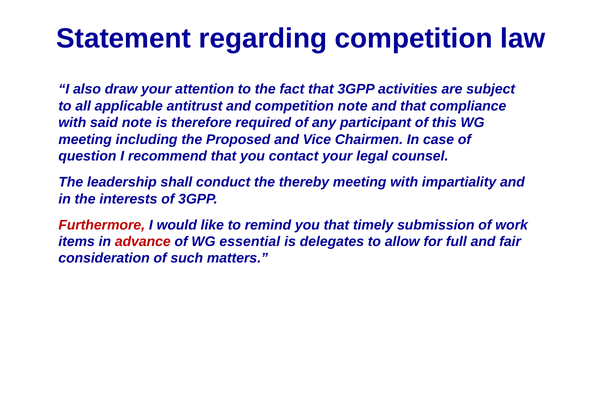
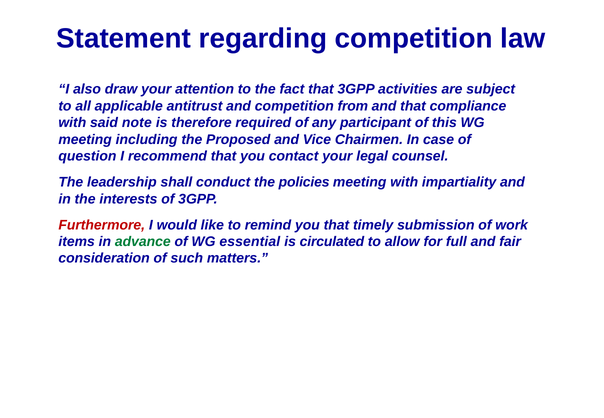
competition note: note -> from (353, 106)
thereby: thereby -> policies (304, 182)
advance colour: red -> green (143, 242)
delegates: delegates -> circulated (332, 242)
